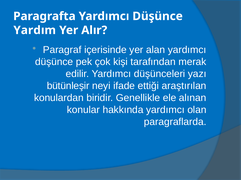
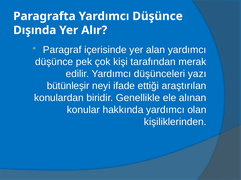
Yardım: Yardım -> Dışında (35, 30)
paragraflarda: paragraflarda -> kişiliklerinden (175, 122)
